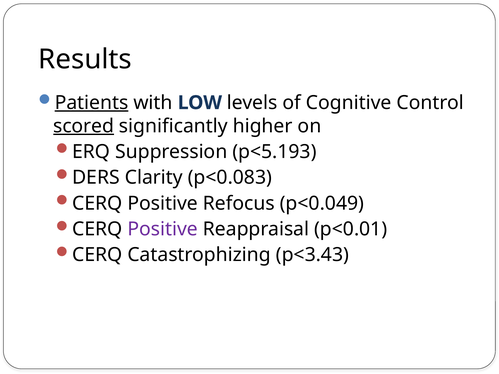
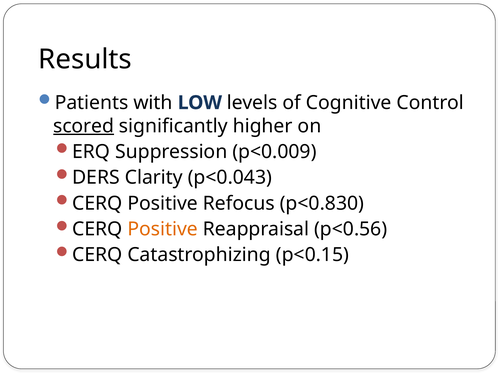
Patients underline: present -> none (92, 103)
p<5.193: p<5.193 -> p<0.009 (274, 152)
p<0.083: p<0.083 -> p<0.043 (230, 178)
p<0.049: p<0.049 -> p<0.830 (322, 203)
Positive colour: purple -> orange (163, 229)
p<0.01: p<0.01 -> p<0.56 (351, 229)
p<3.43: p<3.43 -> p<0.15 (312, 255)
